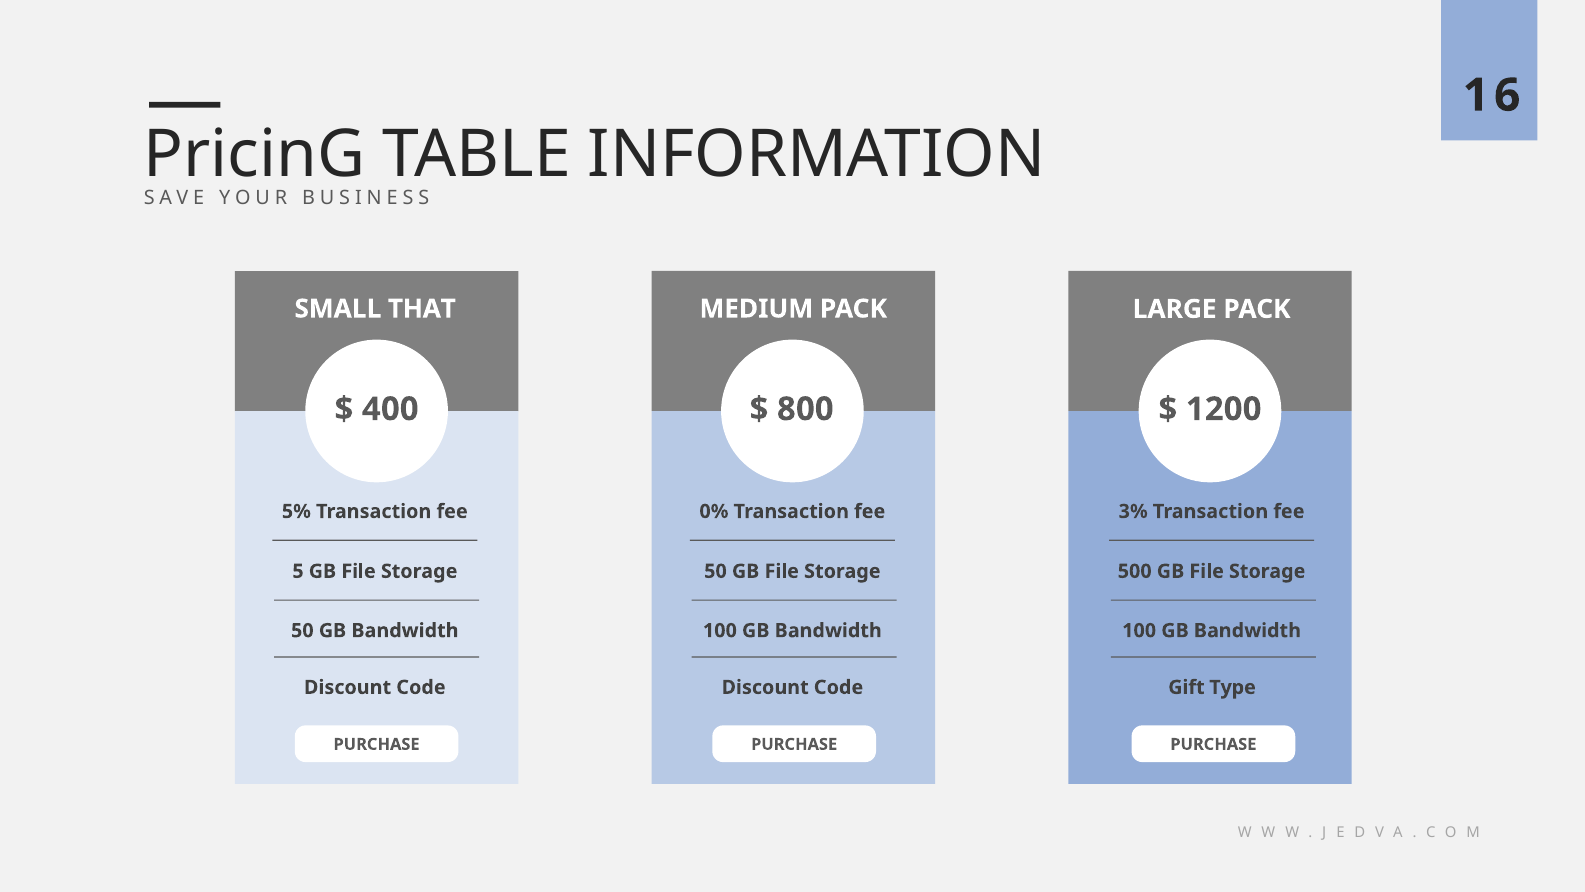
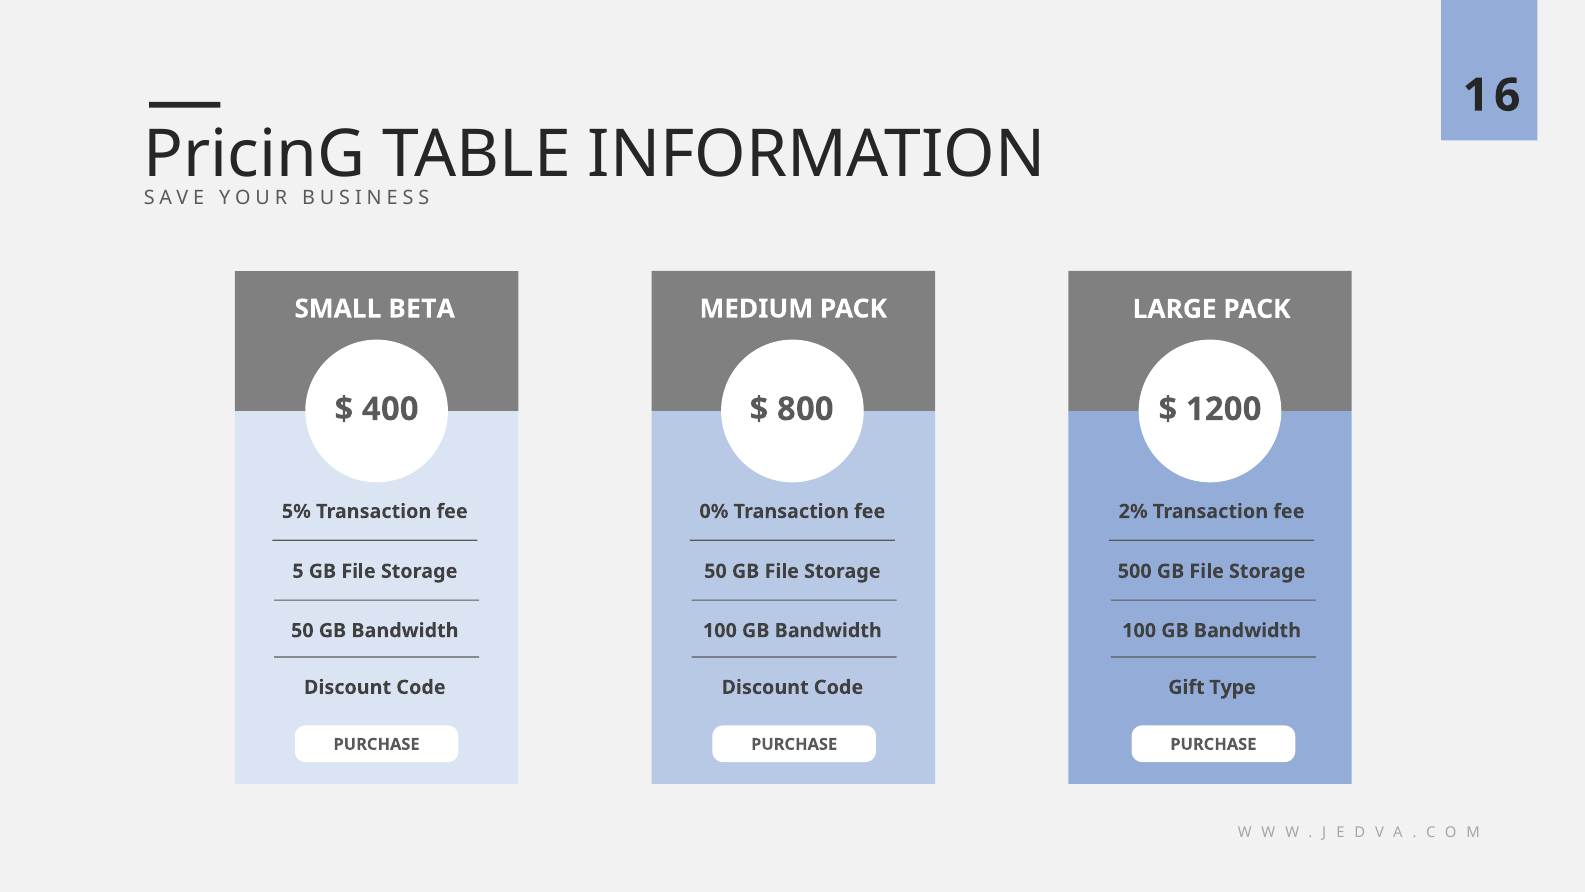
THAT: THAT -> BETA (422, 309)
3%: 3% -> 2% (1133, 511)
